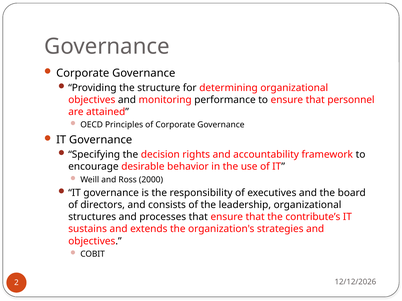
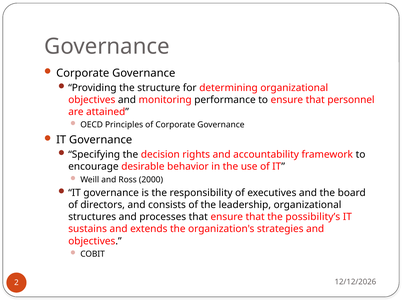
contribute’s: contribute’s -> possibility’s (313, 217)
